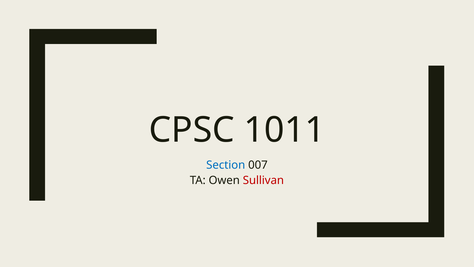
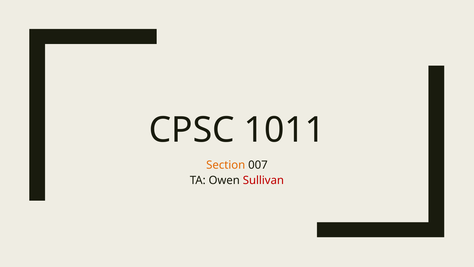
Section colour: blue -> orange (226, 165)
